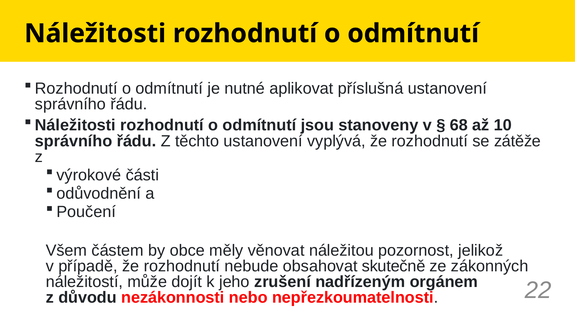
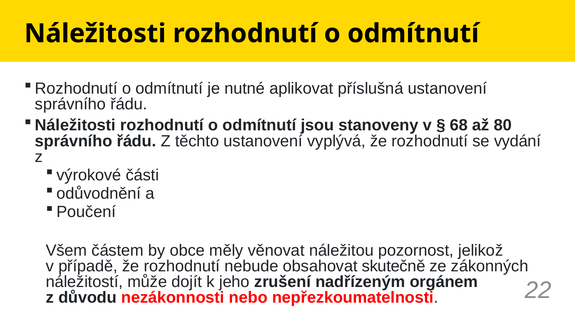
10: 10 -> 80 (503, 125)
zátěže: zátěže -> vydání (517, 141)
